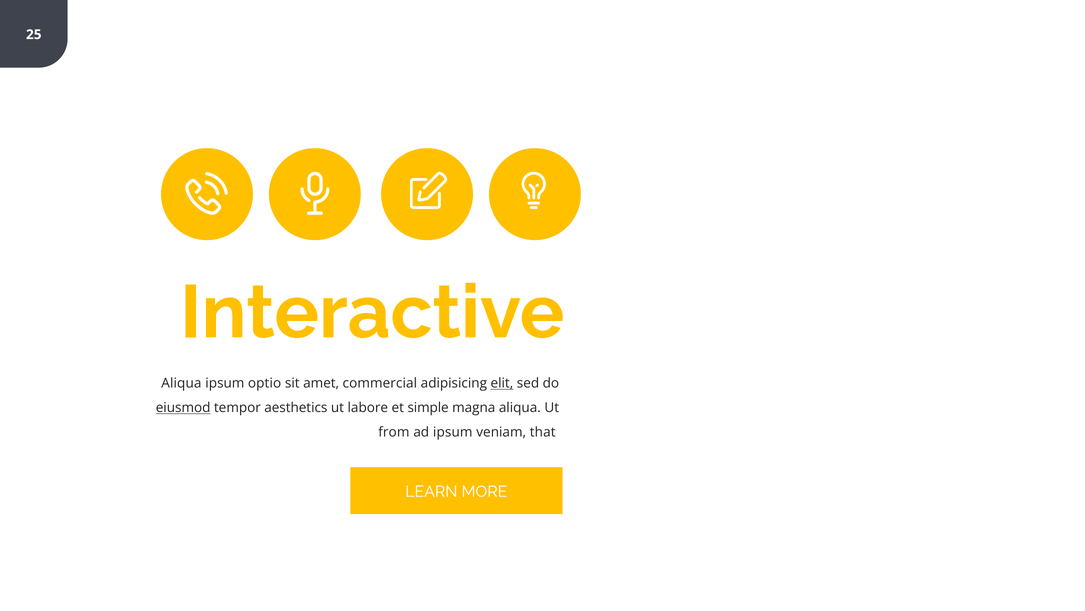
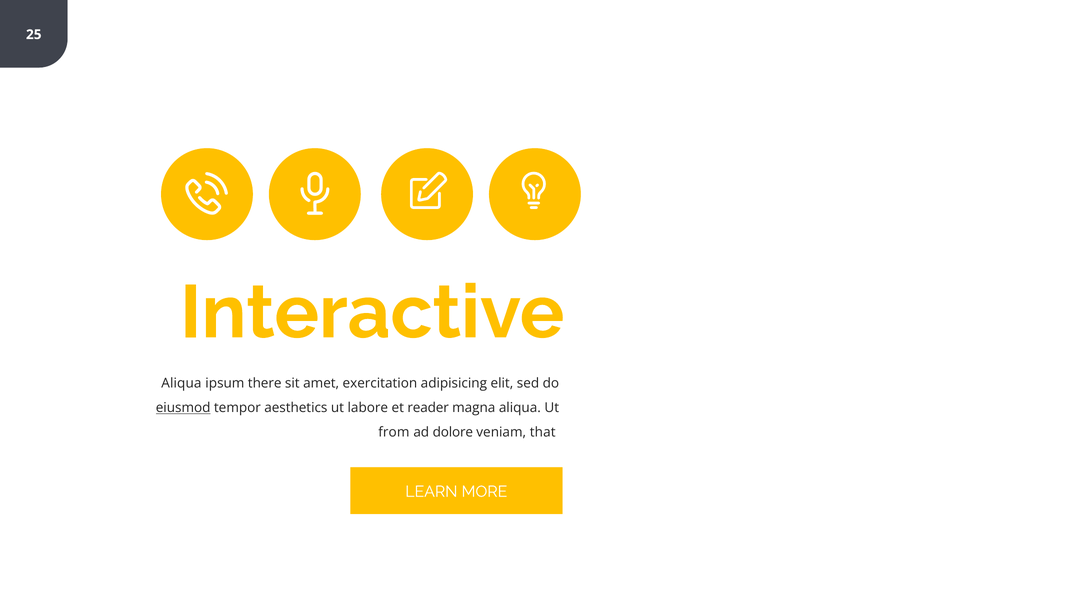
optio: optio -> there (265, 383)
commercial: commercial -> exercitation (380, 383)
elit underline: present -> none (502, 383)
simple: simple -> reader (428, 407)
ad ipsum: ipsum -> dolore (453, 432)
